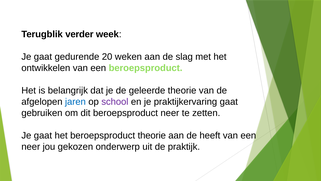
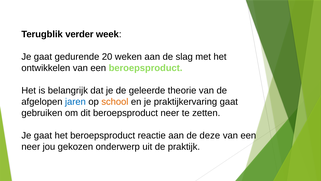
school colour: purple -> orange (115, 102)
beroepsproduct theorie: theorie -> reactie (152, 135)
heeft: heeft -> deze (210, 135)
